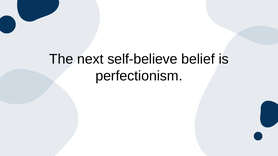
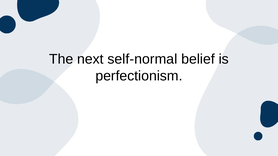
self-believe: self-believe -> self-normal (142, 59)
